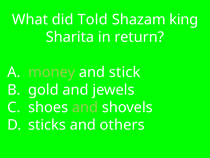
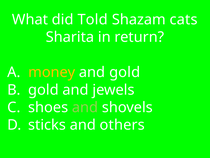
king: king -> cats (184, 20)
money colour: light green -> yellow (52, 72)
and stick: stick -> gold (125, 72)
